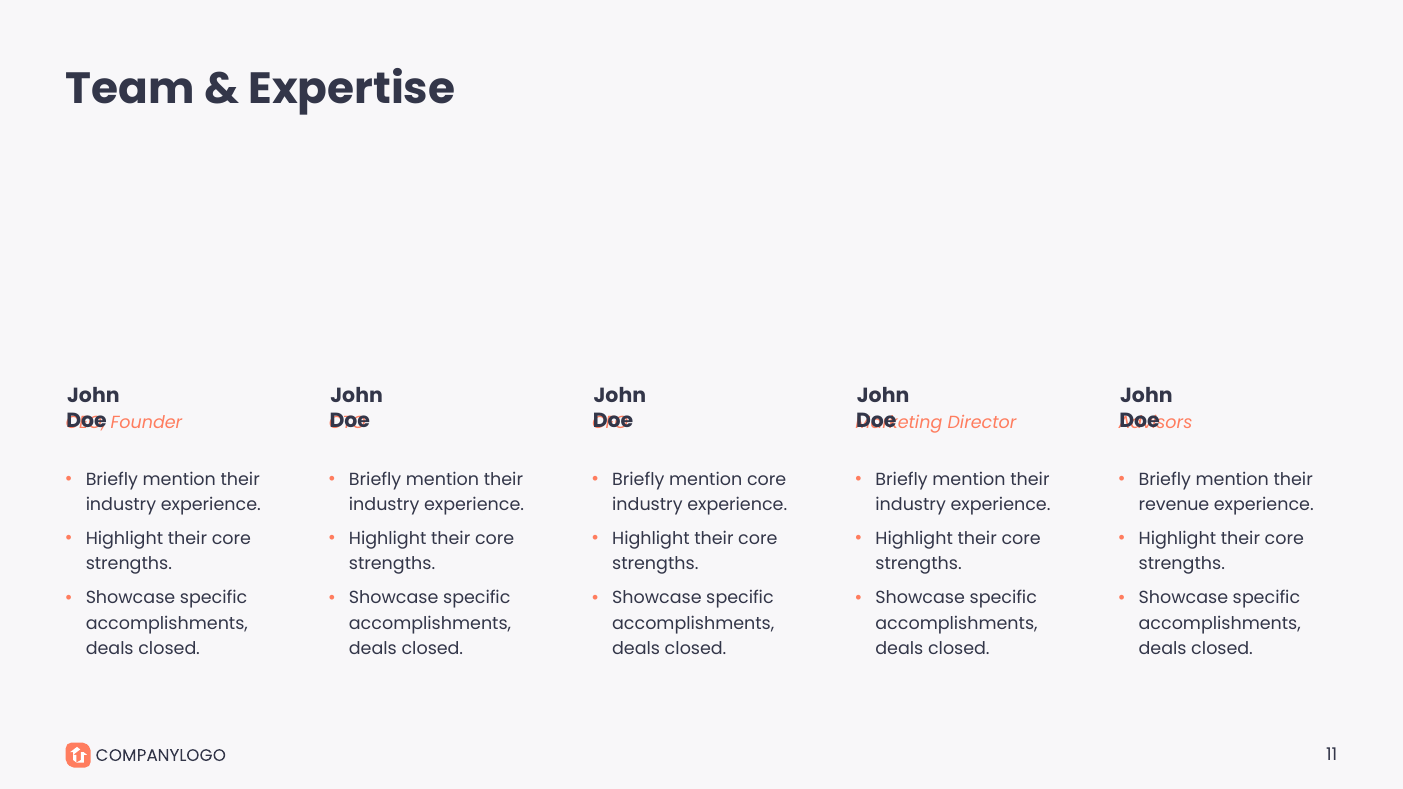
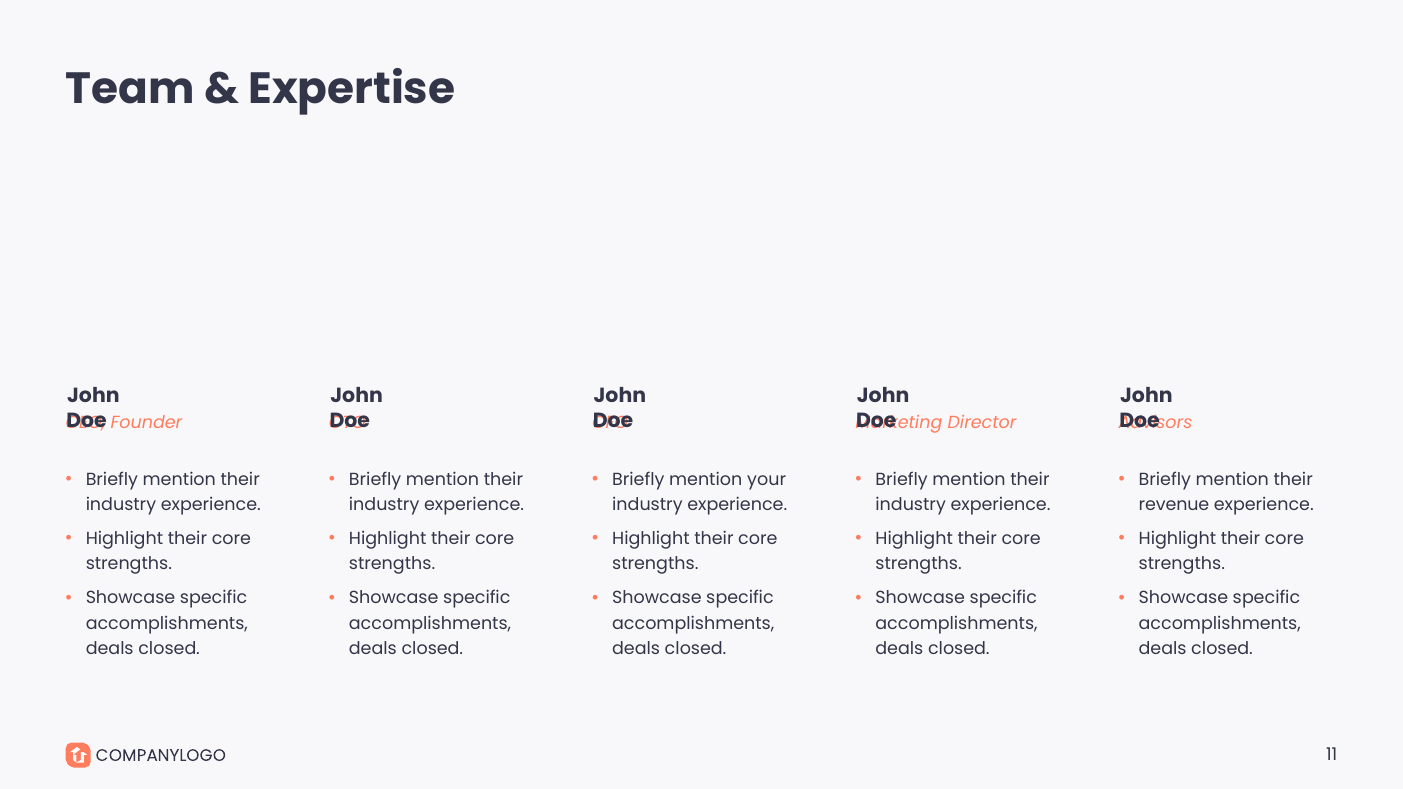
mention core: core -> your (767, 480)
